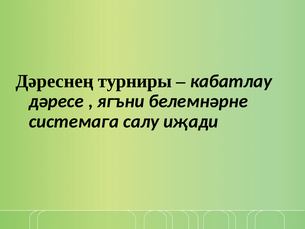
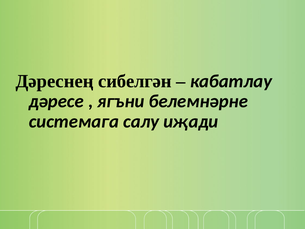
турниры: турниры -> сибелгән (135, 81)
